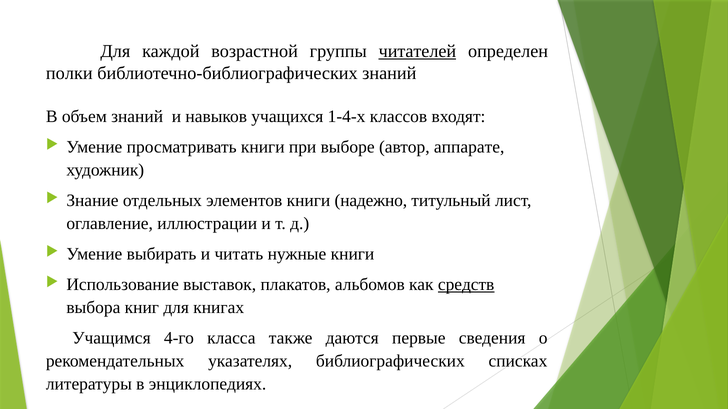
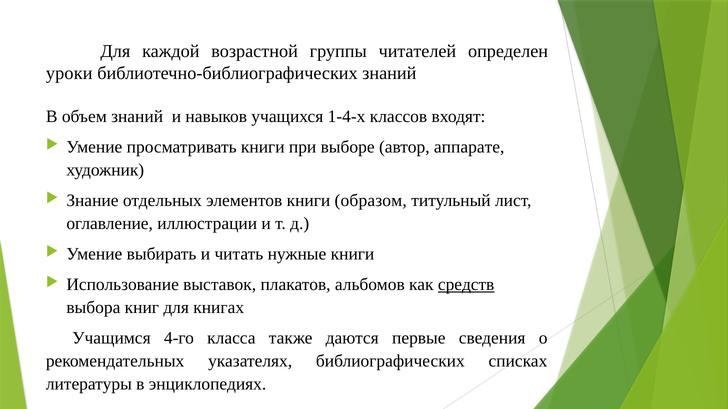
читателей underline: present -> none (417, 51)
полки: полки -> уроки (69, 73)
надежно: надежно -> образом (371, 201)
